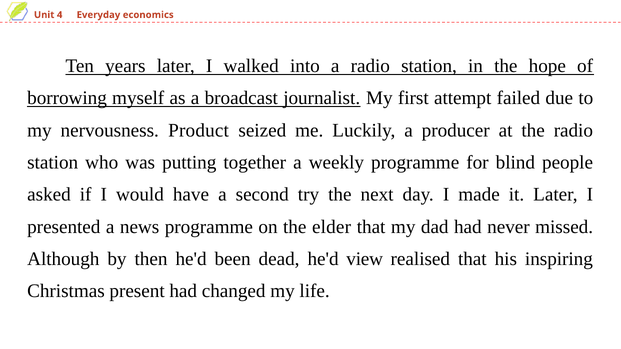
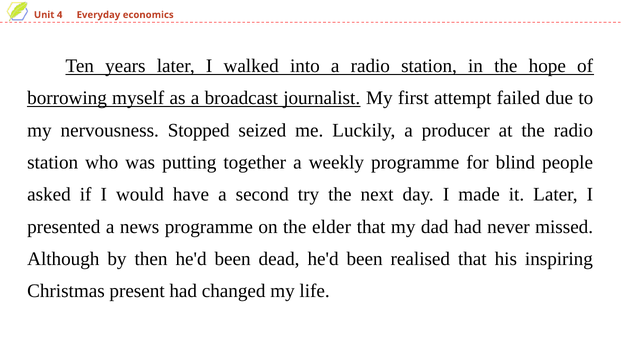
Product: Product -> Stopped (199, 130)
dead he'd view: view -> been (365, 259)
